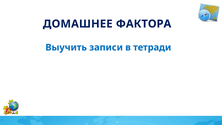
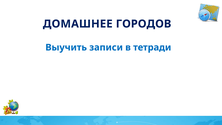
ФАКТОРА: ФАКТОРА -> ГОРОДОВ (144, 24)
